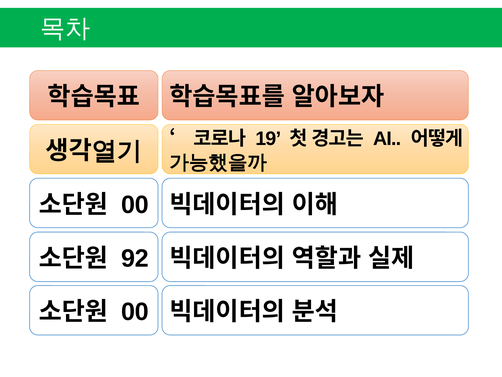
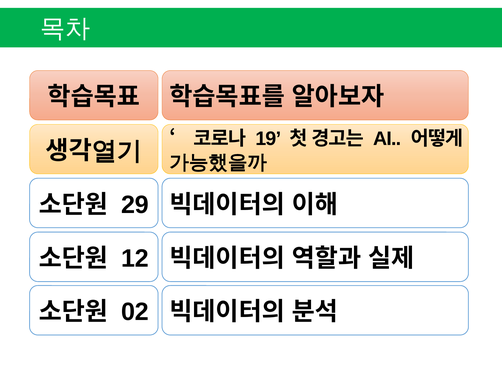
00: 00 -> 29 (135, 204)
92: 92 -> 12 (135, 258)
00: 00 -> 02 (135, 312)
